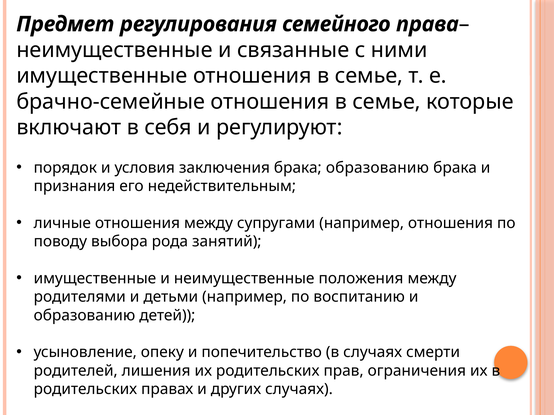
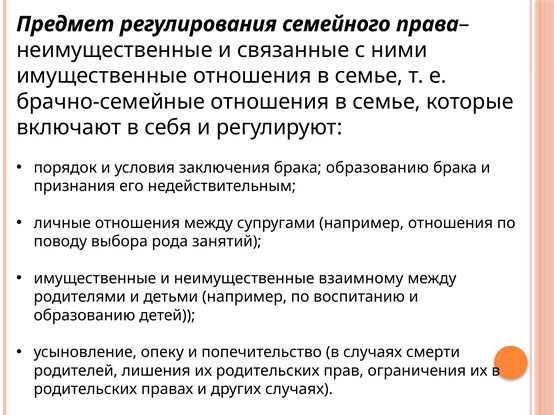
положения: положения -> взаимному (361, 279)
